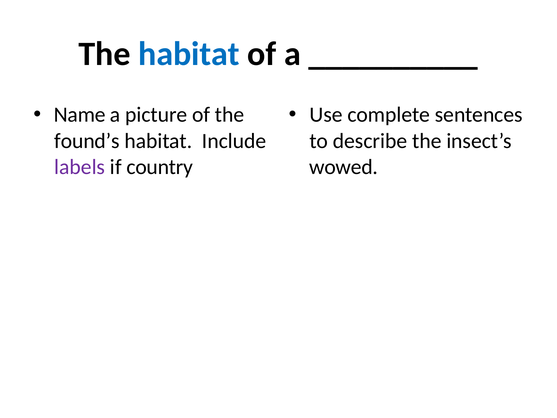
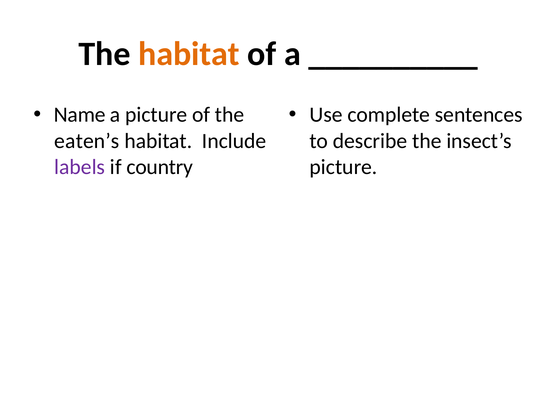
habitat colour: blue -> orange (189, 54)
found’s: found’s -> eaten’s (87, 141)
wowed: wowed -> picture (344, 167)
